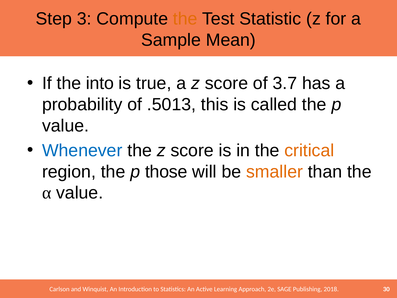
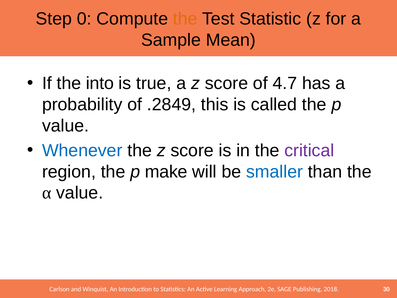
3: 3 -> 0 (84, 19)
3.7: 3.7 -> 4.7 (285, 83)
.5013: .5013 -> .2849 (172, 104)
critical colour: orange -> purple (309, 150)
those: those -> make (166, 172)
smaller colour: orange -> blue (275, 172)
